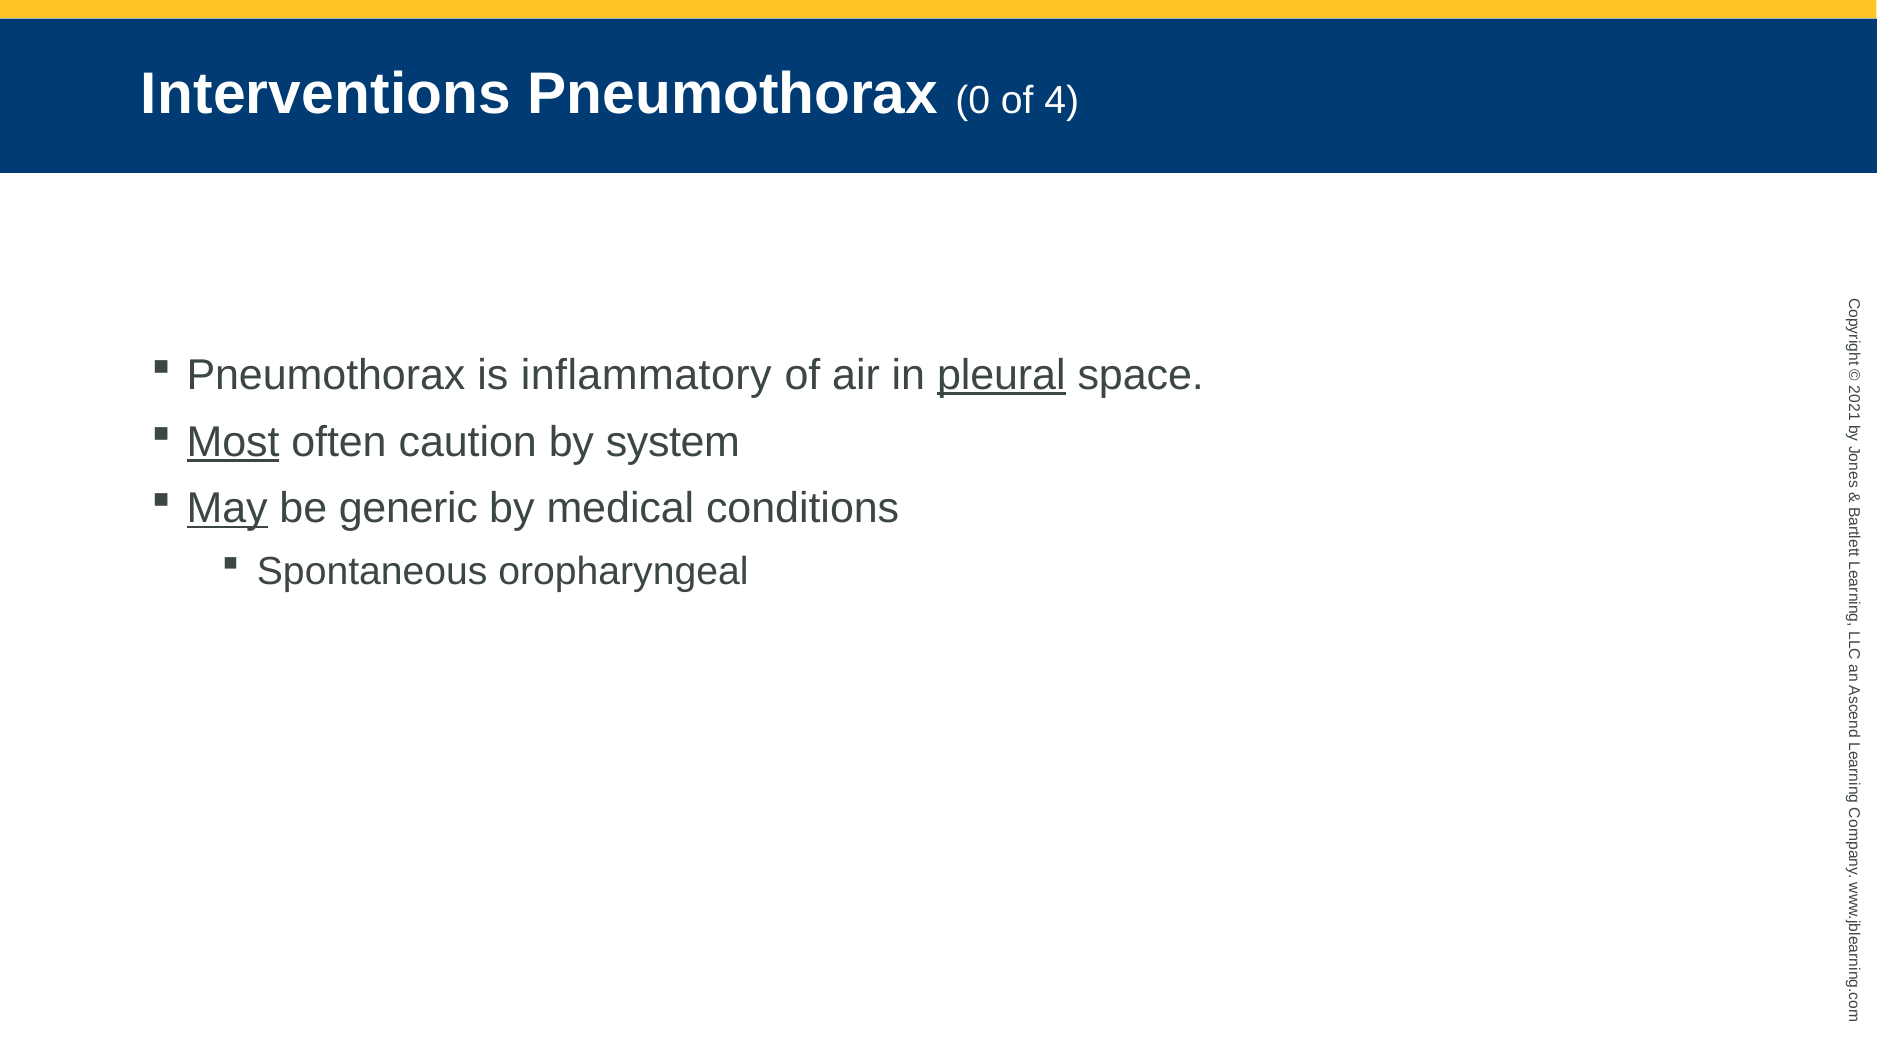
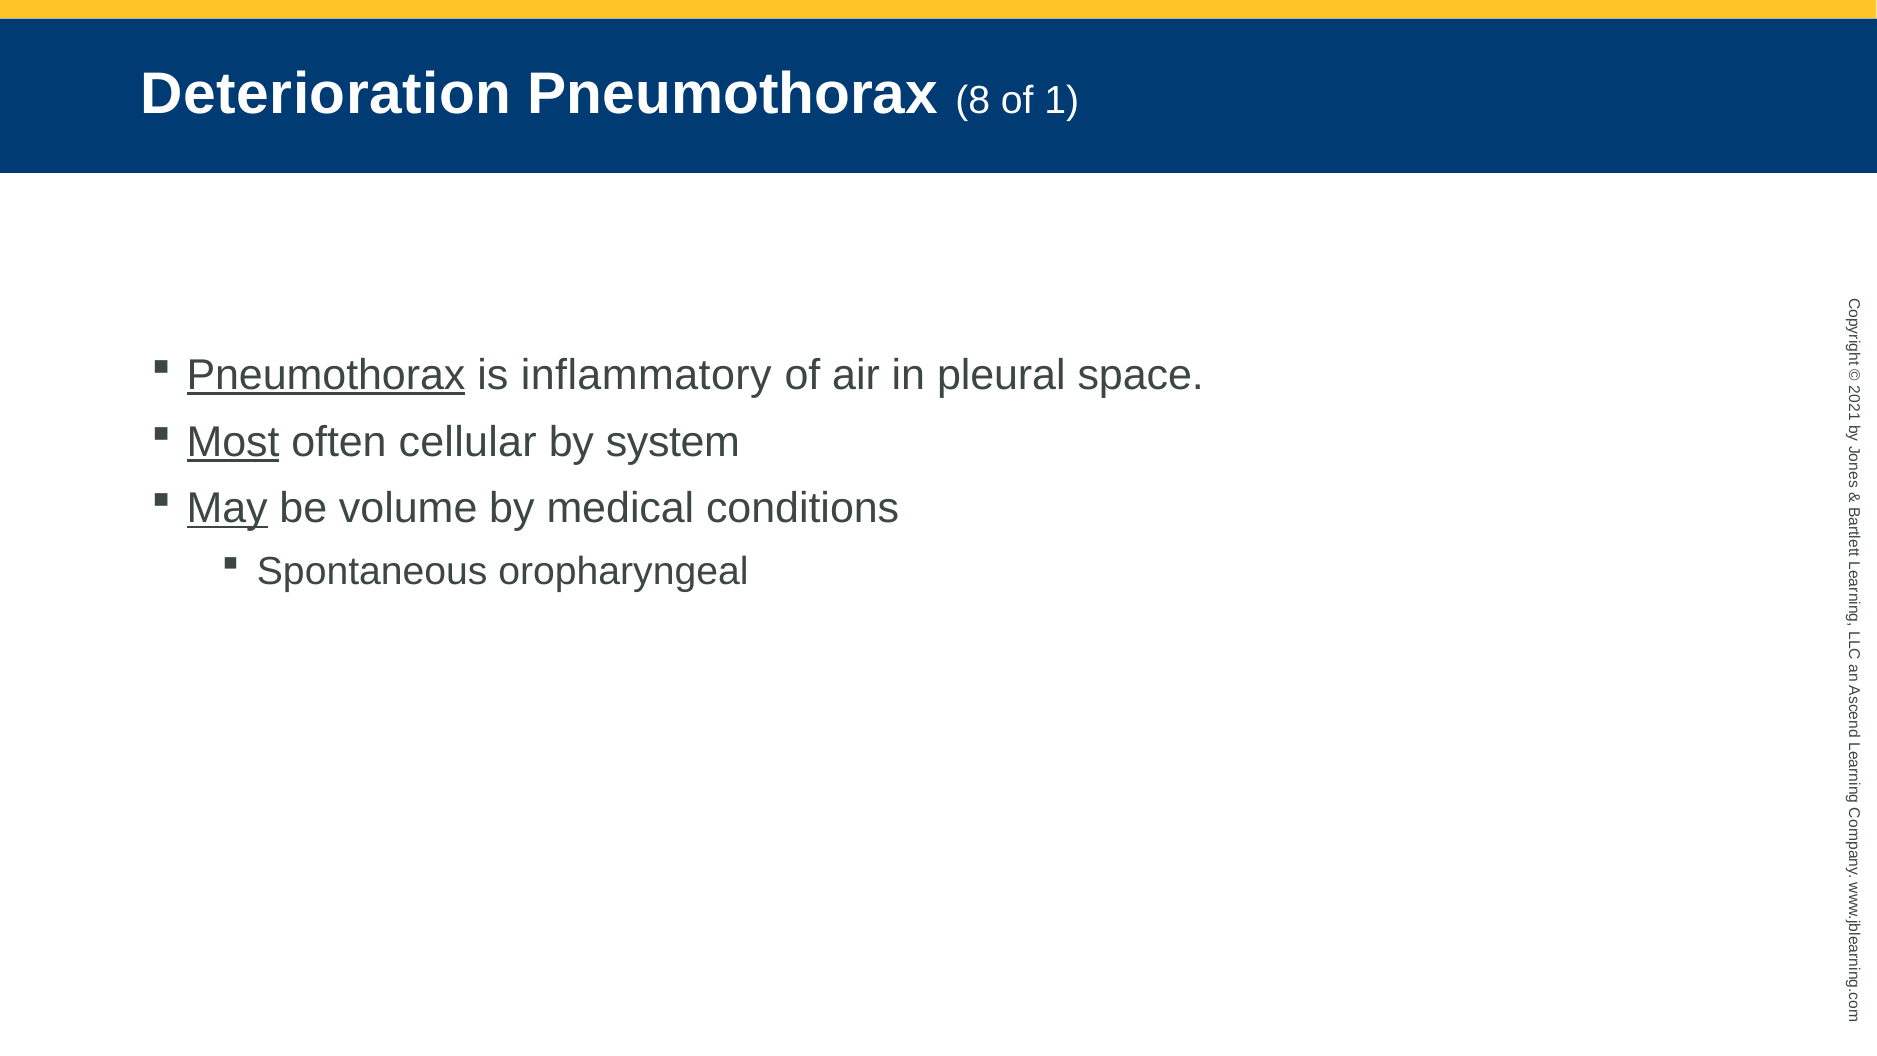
Interventions: Interventions -> Deterioration (326, 94)
Pneumothorax 0: 0 -> 8 (973, 101)
of 4: 4 -> 1 (1062, 101)
Pneumothorax underline: none -> present (326, 375)
pleural underline: present -> none (1001, 375)
caution: caution -> cellular (468, 442)
generic: generic -> volume (408, 508)
